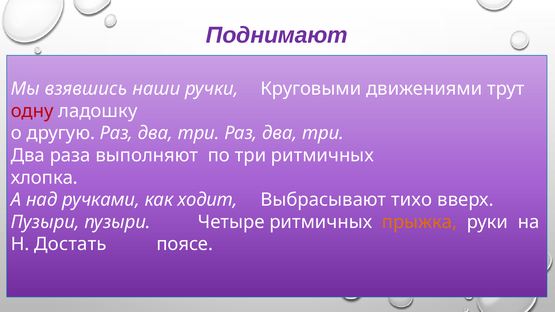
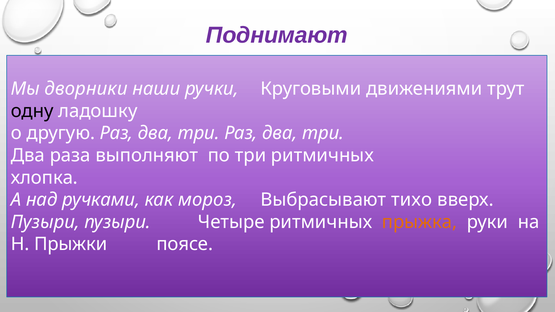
взявшись: взявшись -> дворники (86, 89)
одну colour: red -> black (32, 111)
ходит: ходит -> мороз (208, 200)
Достать: Достать -> Прыжки (71, 244)
